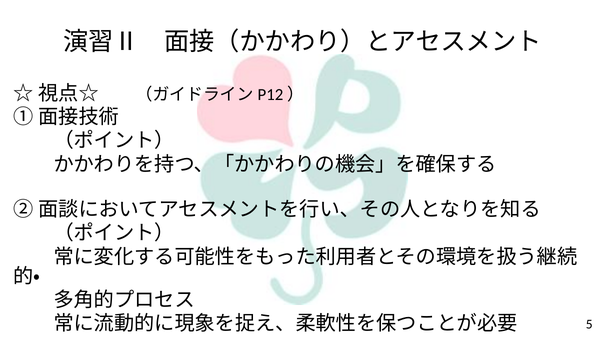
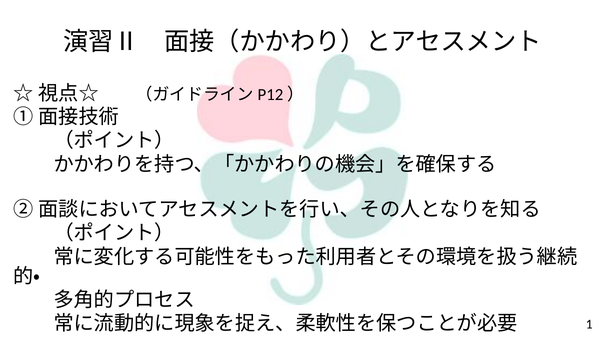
5: 5 -> 1 (589, 324)
